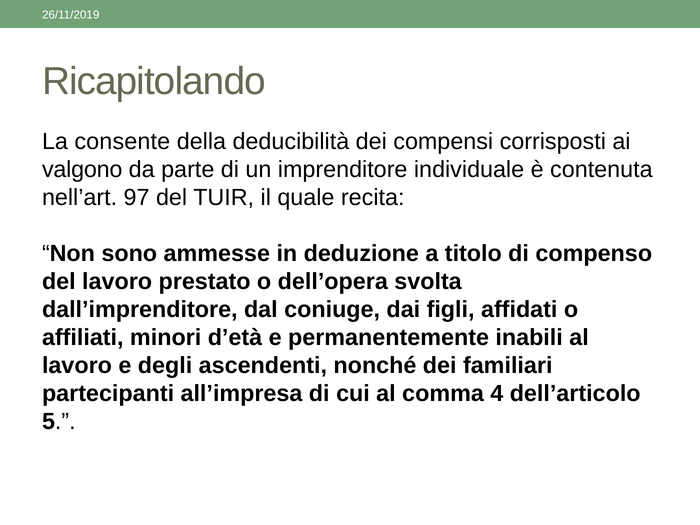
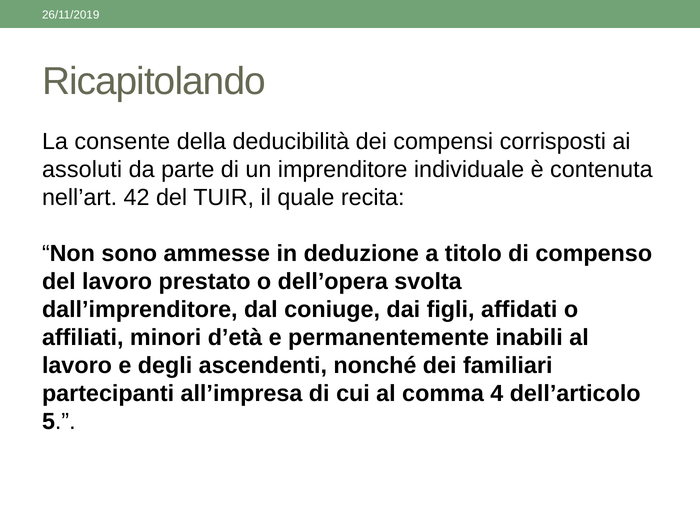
valgono: valgono -> assoluti (82, 170)
97: 97 -> 42 (137, 198)
